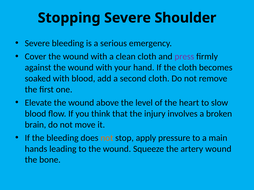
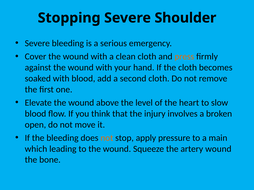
press colour: purple -> orange (184, 57)
brain: brain -> open (35, 125)
hands: hands -> which (36, 149)
